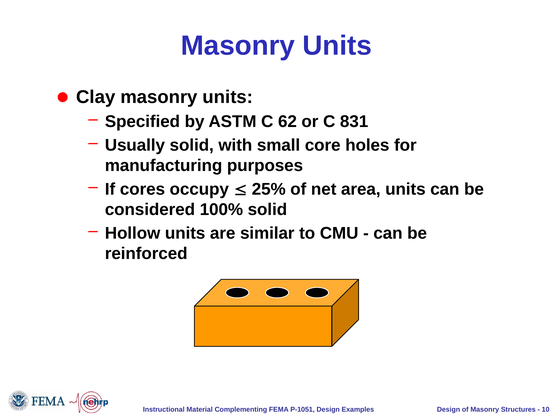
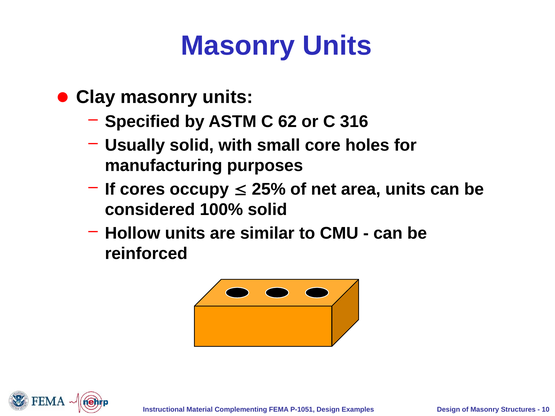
831: 831 -> 316 (354, 122)
